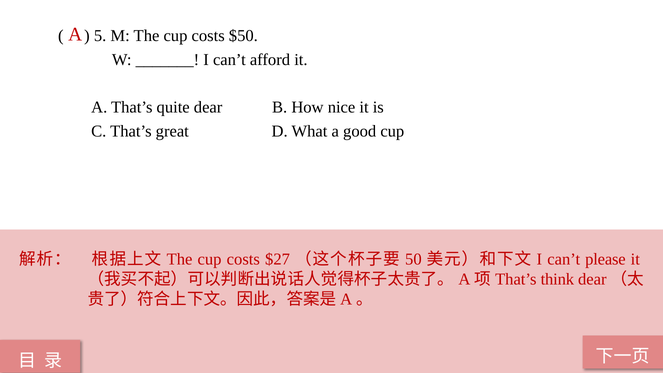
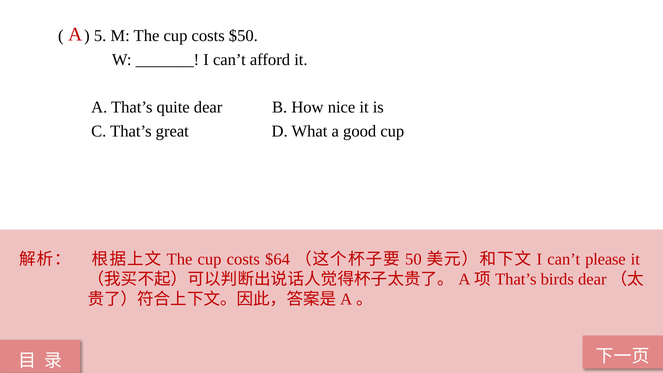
$27: $27 -> $64 (278, 259)
think: think -> birds (557, 279)
